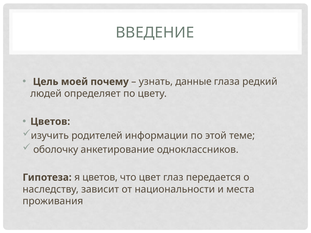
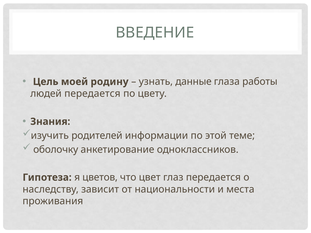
почему: почему -> родину (110, 82)
редкий: редкий -> работы (260, 82)
людей определяет: определяет -> передается (92, 94)
Цветов: Цветов -> Знания (50, 122)
